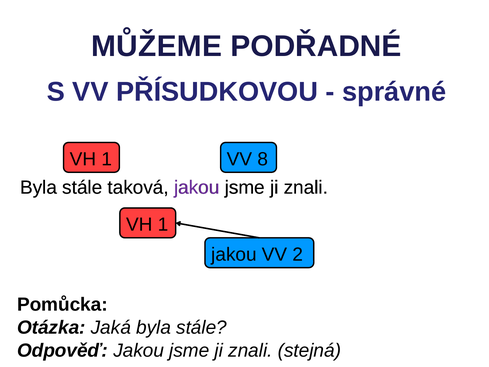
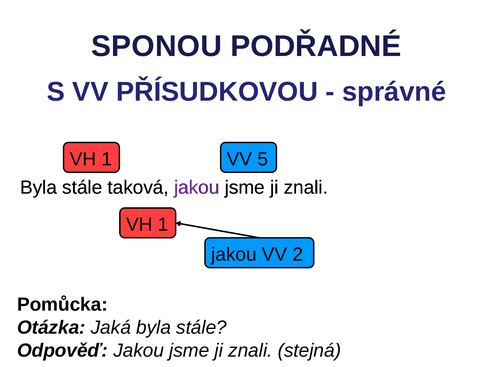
MŮŽEME: MŮŽEME -> SPONOU (157, 46)
8: 8 -> 5 (263, 159)
